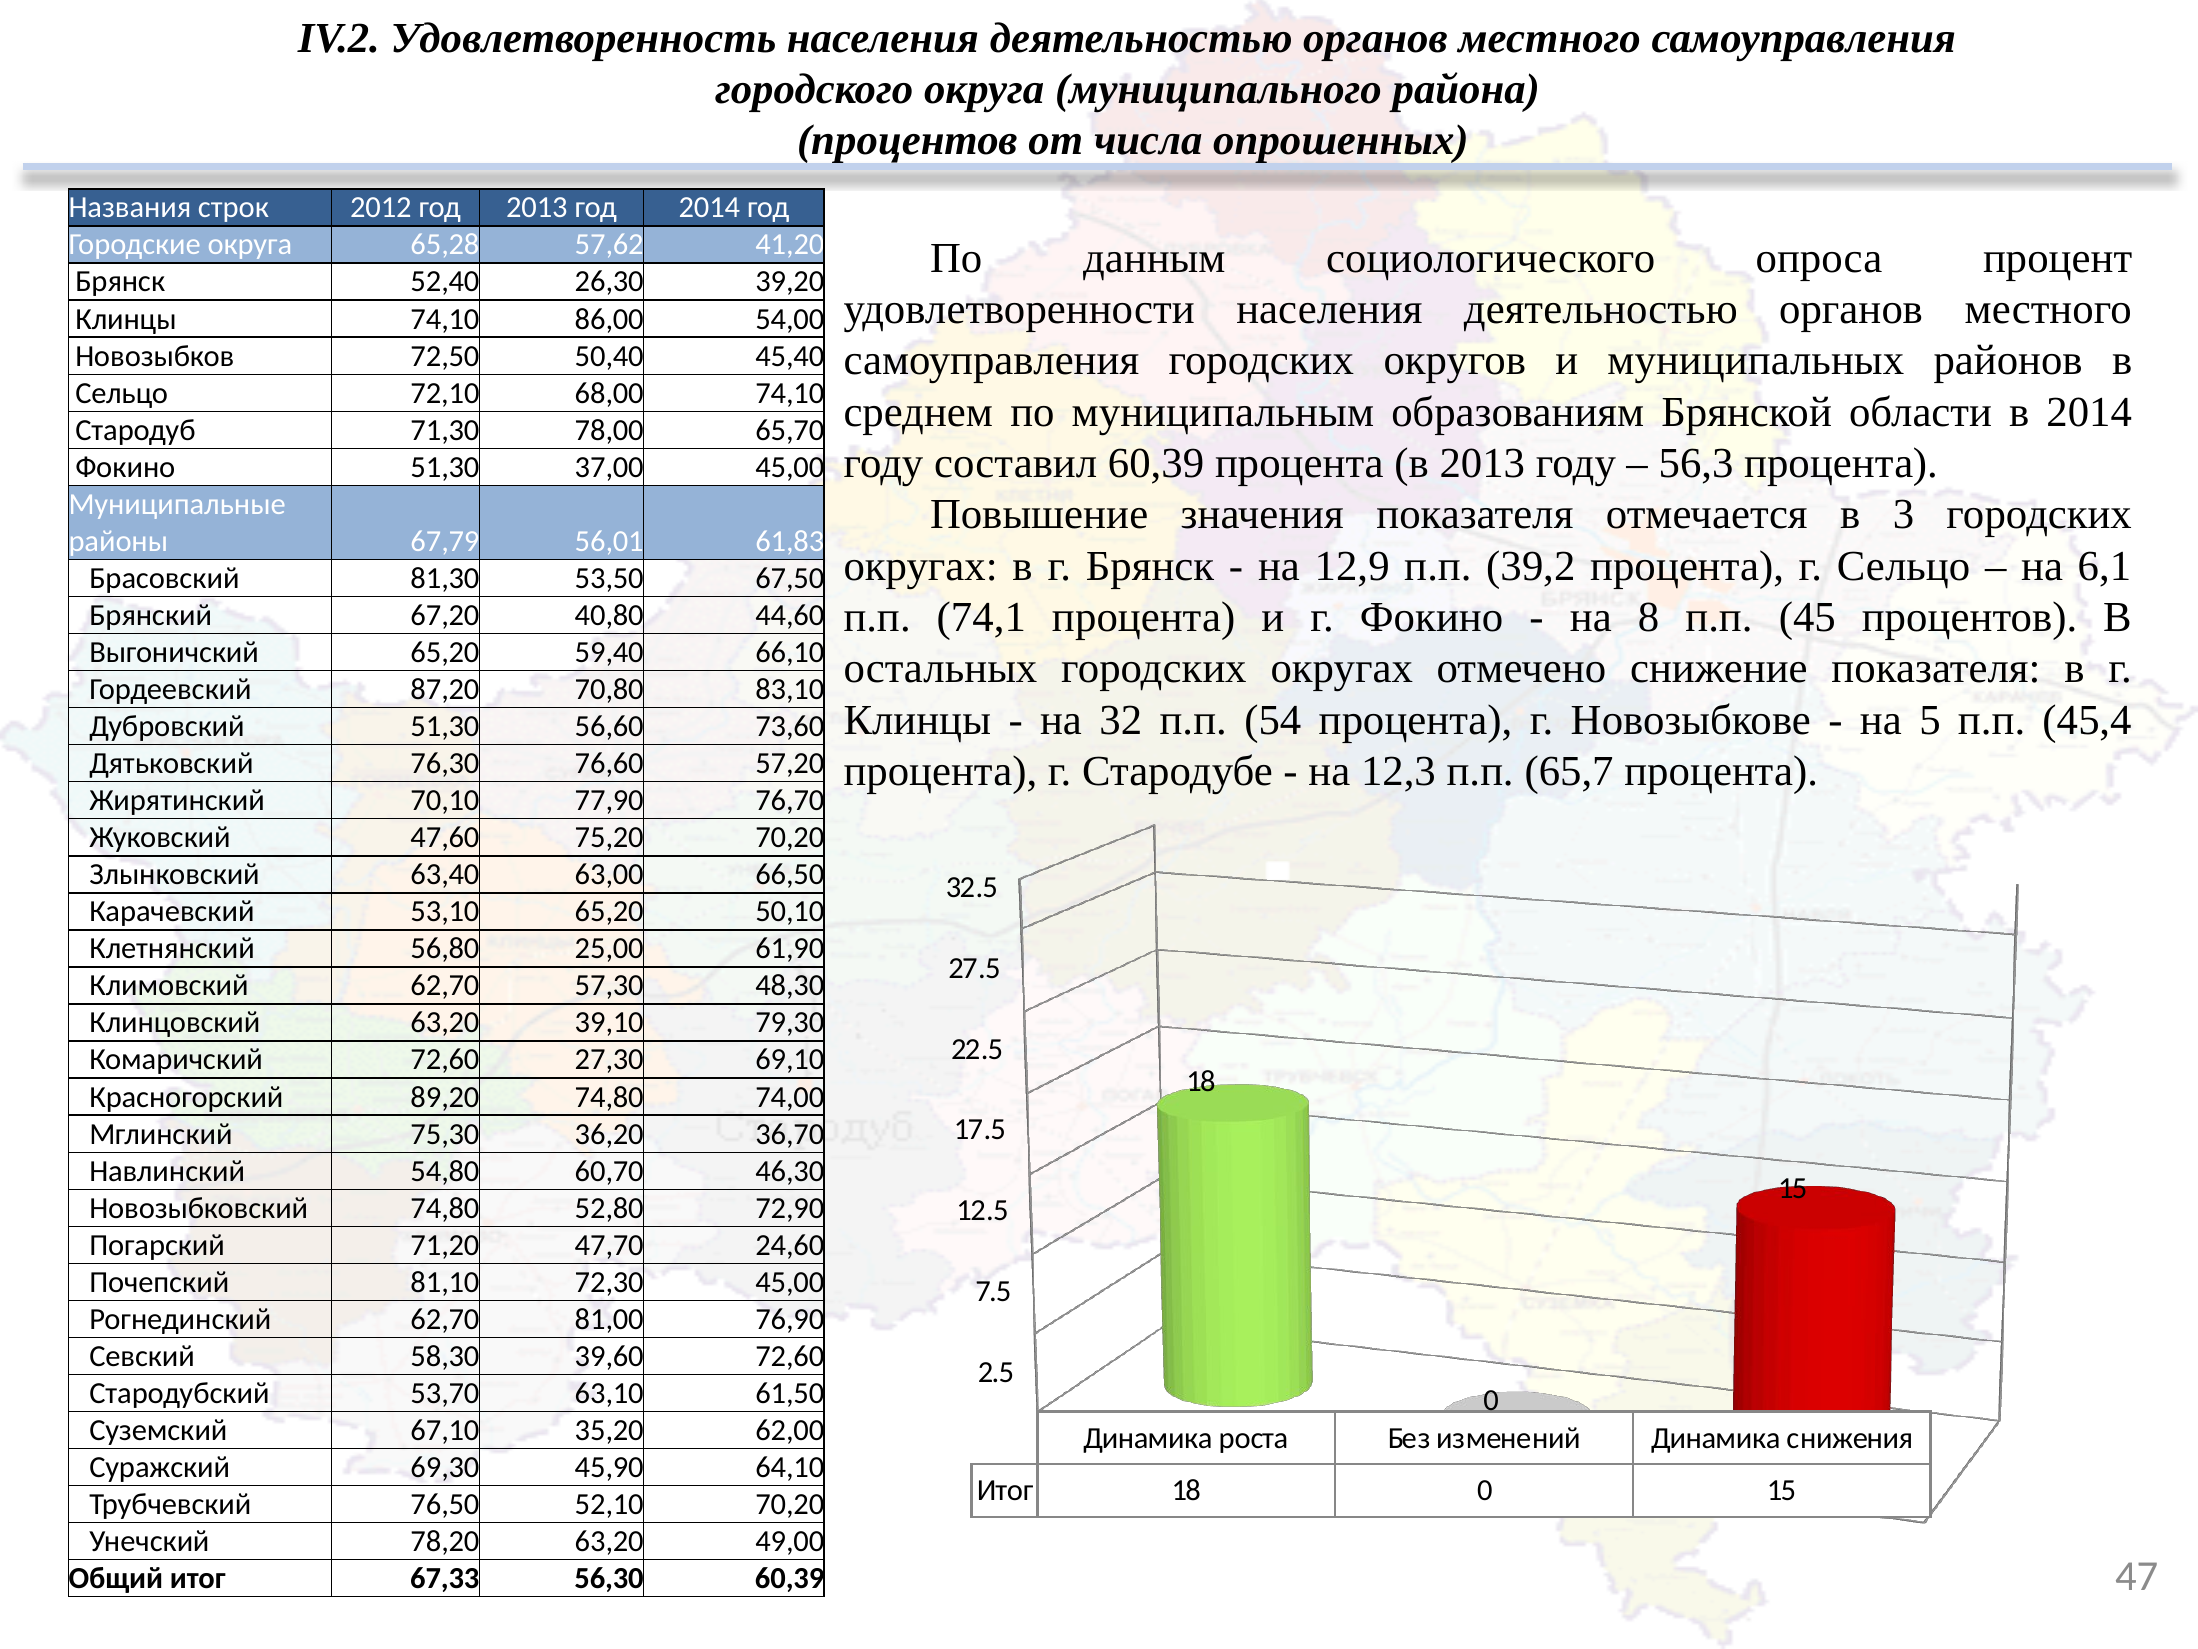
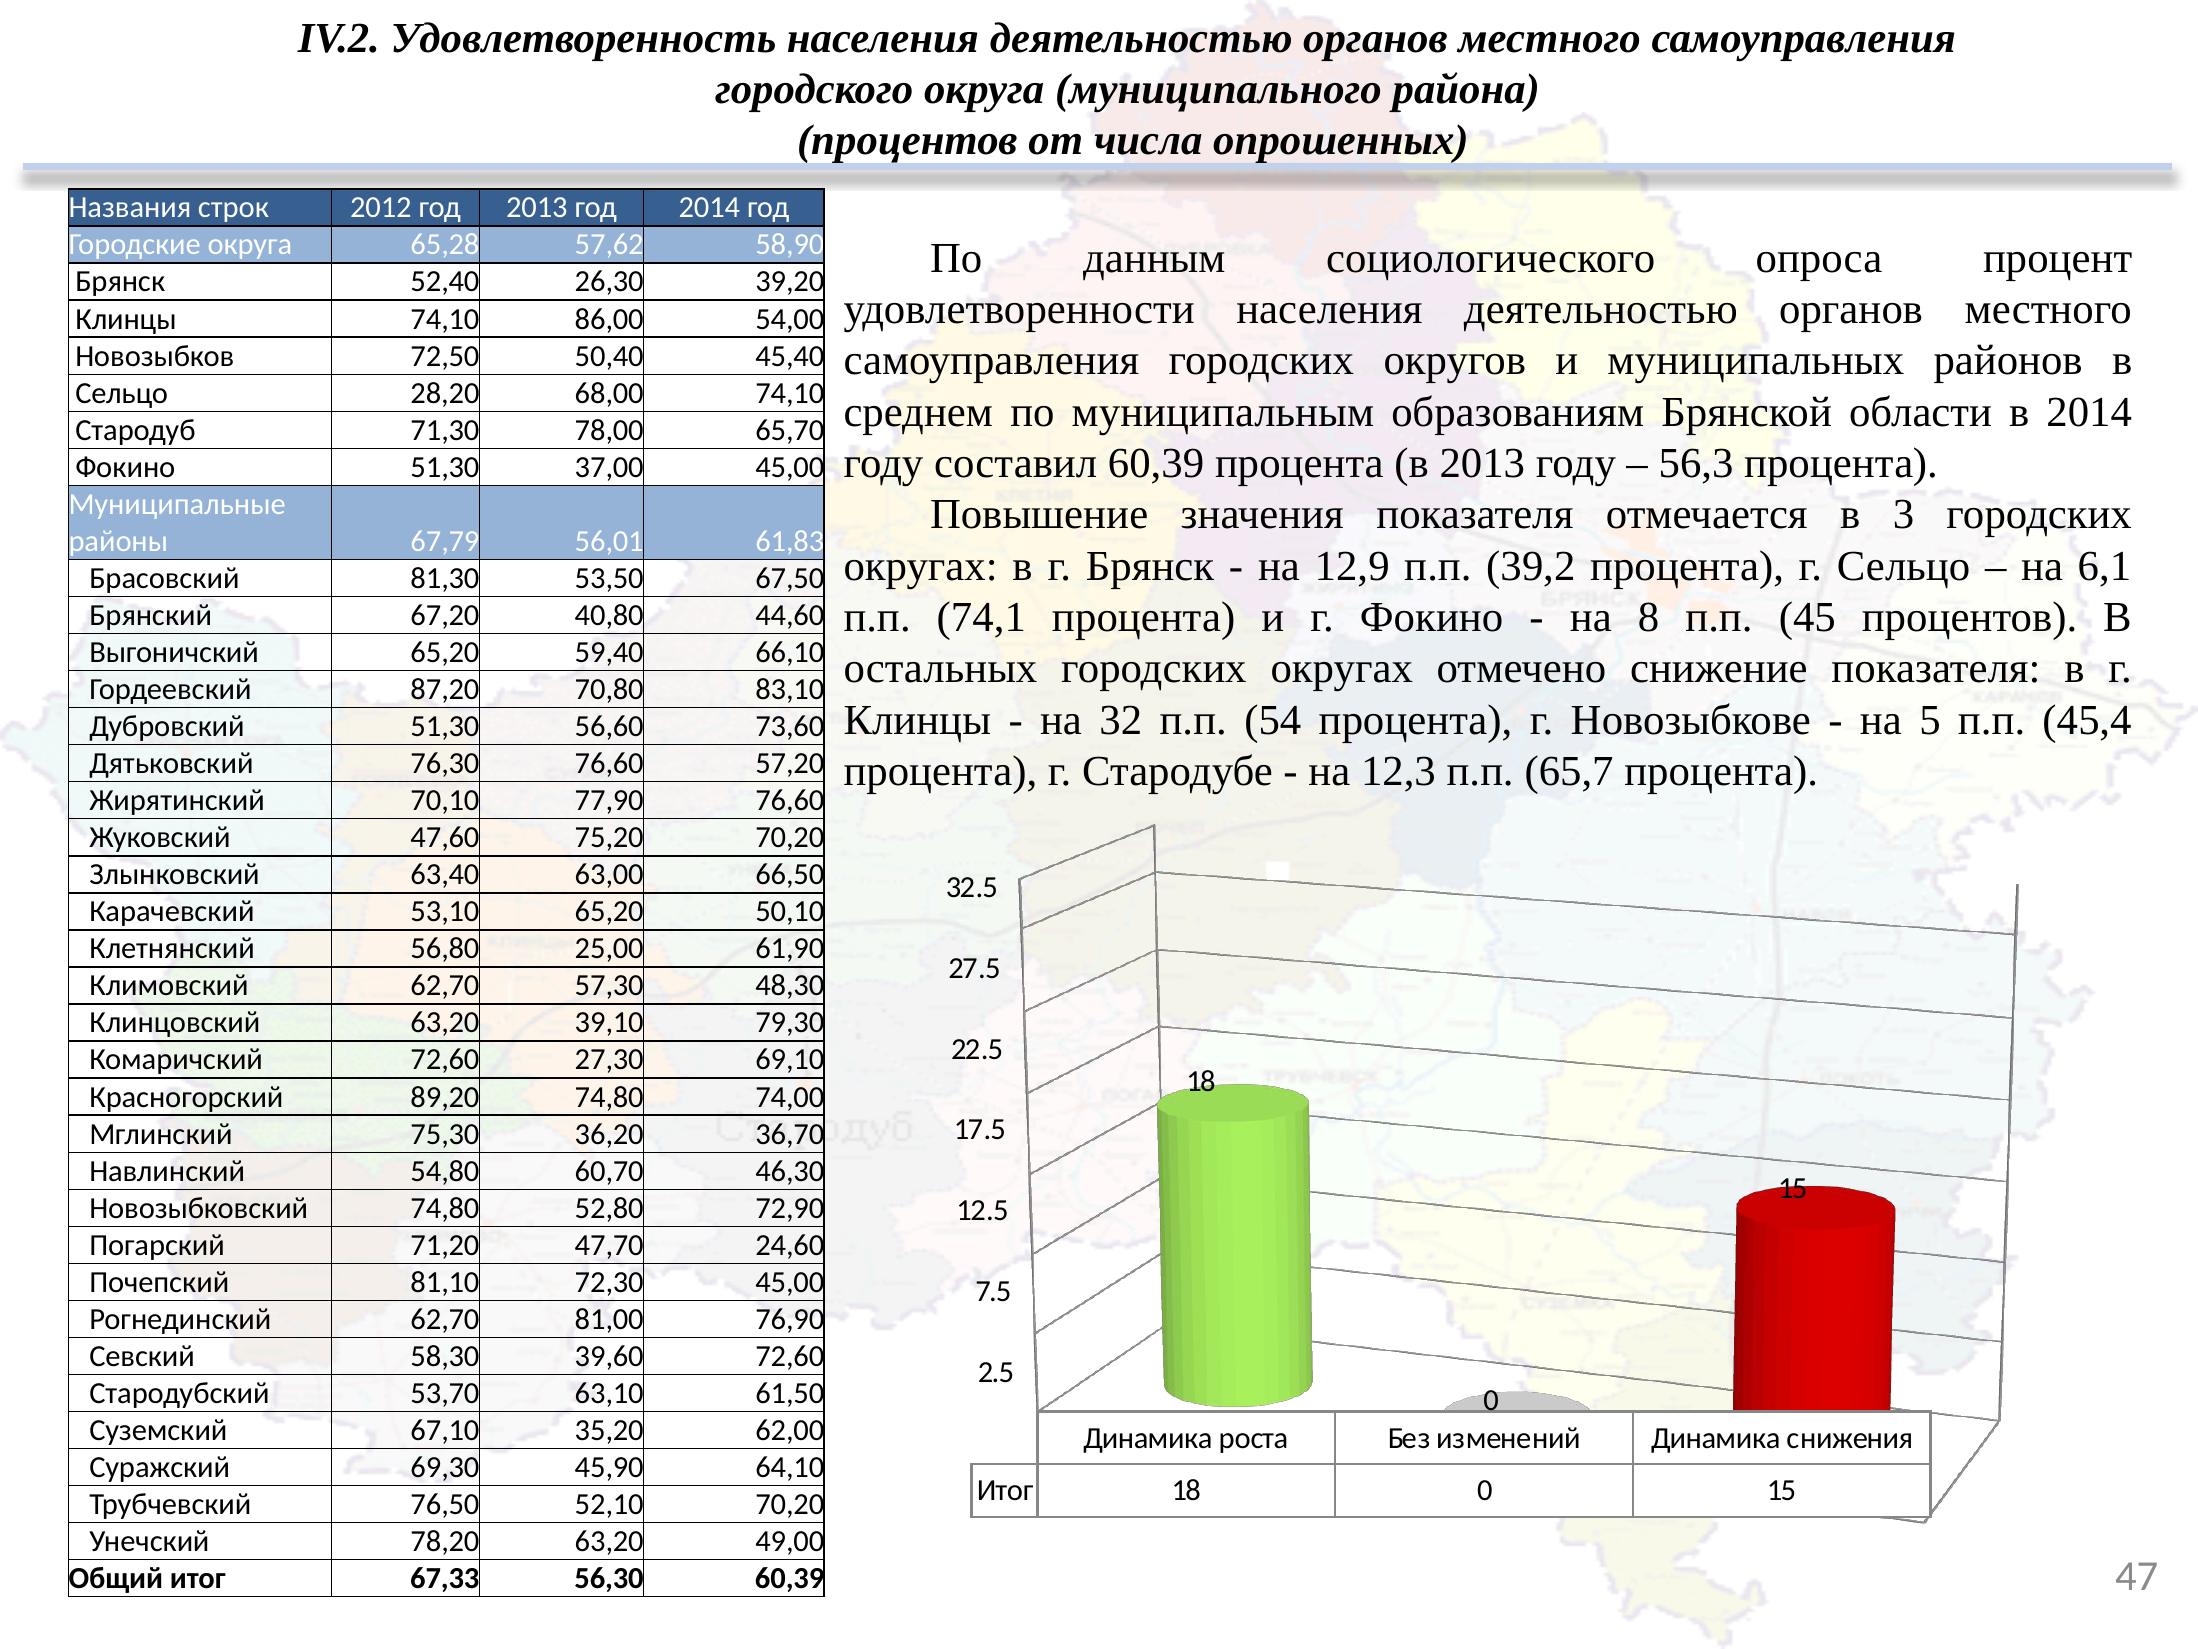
41,20: 41,20 -> 58,90 (790, 245)
72,10: 72,10 -> 28,20 (445, 393)
77,90 76,70: 76,70 -> 76,60 (790, 800)
